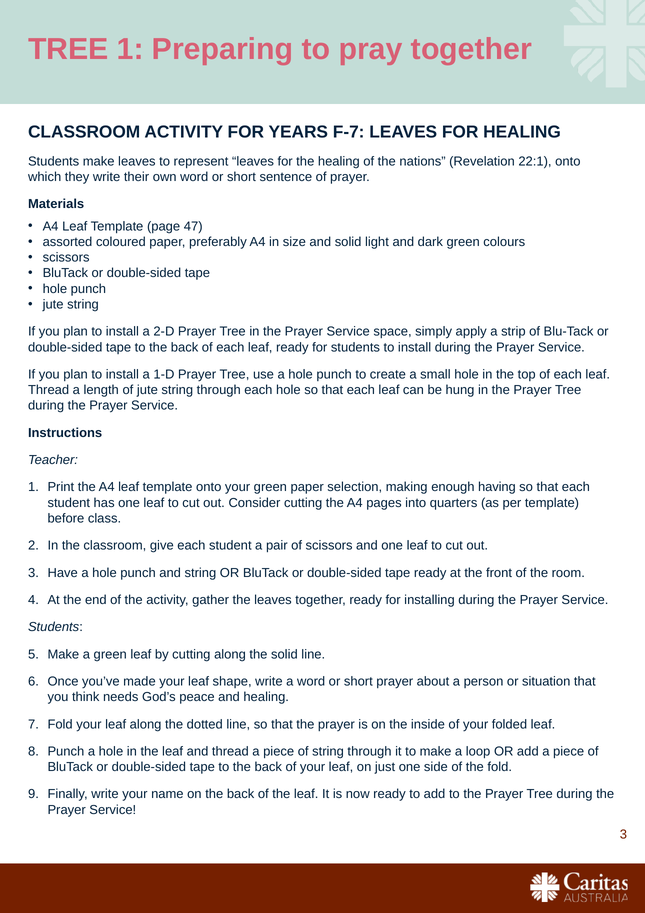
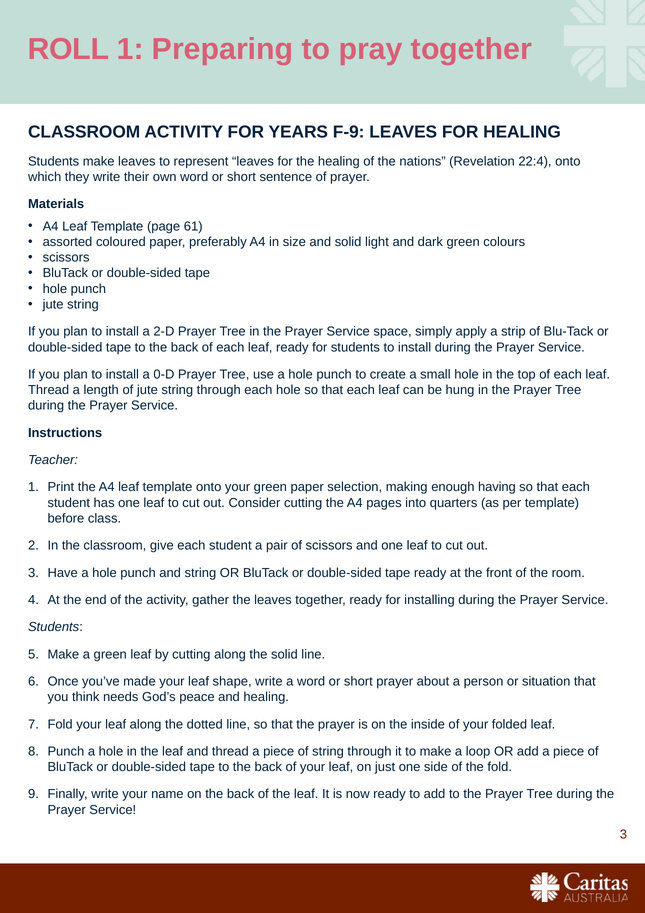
TREE: TREE -> ROLL (68, 49)
F-7: F-7 -> F-9 (349, 132)
22:1: 22:1 -> 22:4 (535, 161)
47: 47 -> 61 (193, 226)
1-D: 1-D -> 0-D (164, 374)
